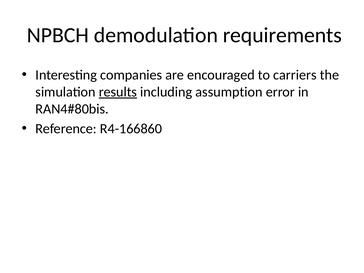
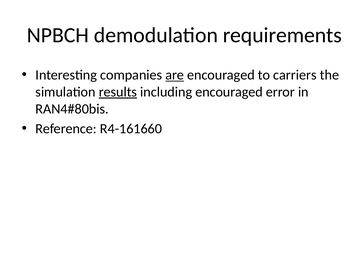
are underline: none -> present (175, 75)
including assumption: assumption -> encouraged (229, 92)
R4-166860: R4-166860 -> R4-161660 (131, 129)
